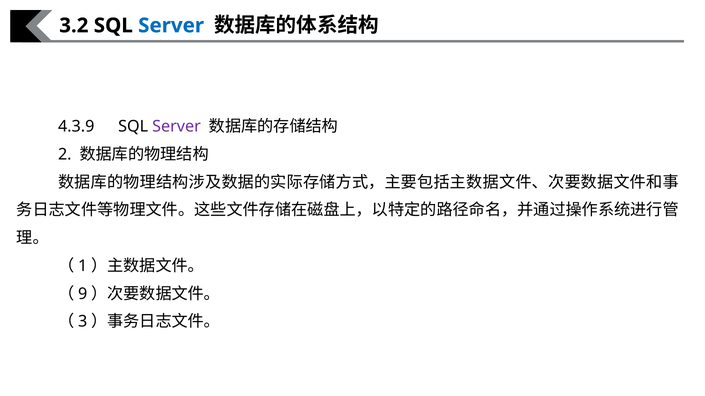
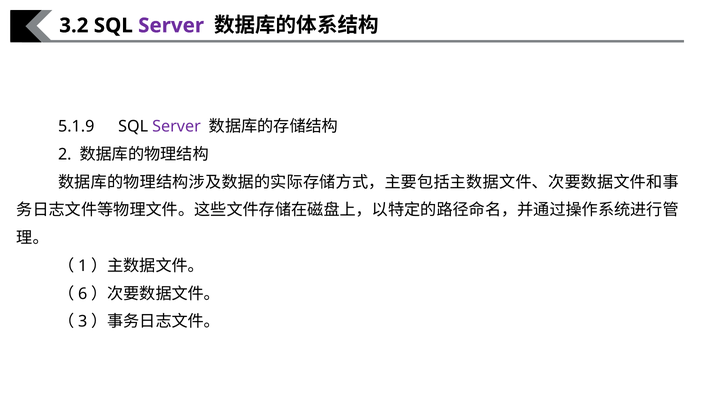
Server colour: blue -> purple (171, 26)
4.3.9: 4.3.9 -> 5.1.9 (76, 127)
9: 9 -> 6 (83, 294)
